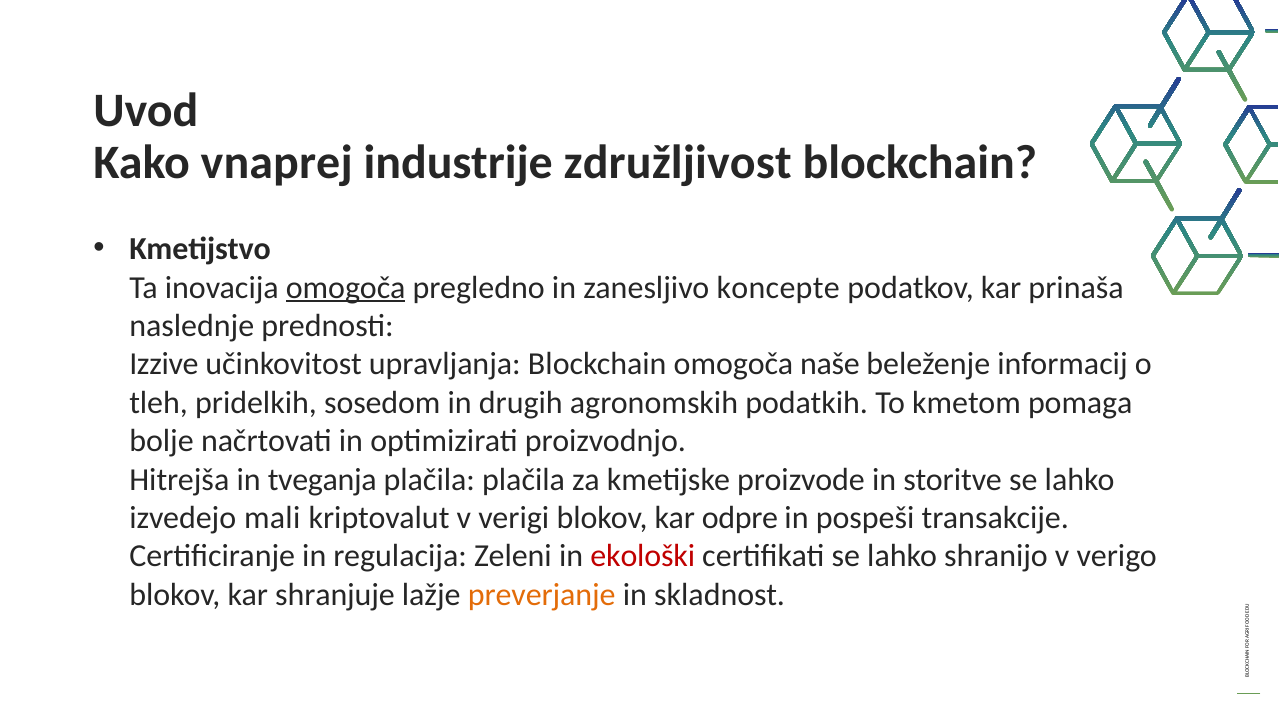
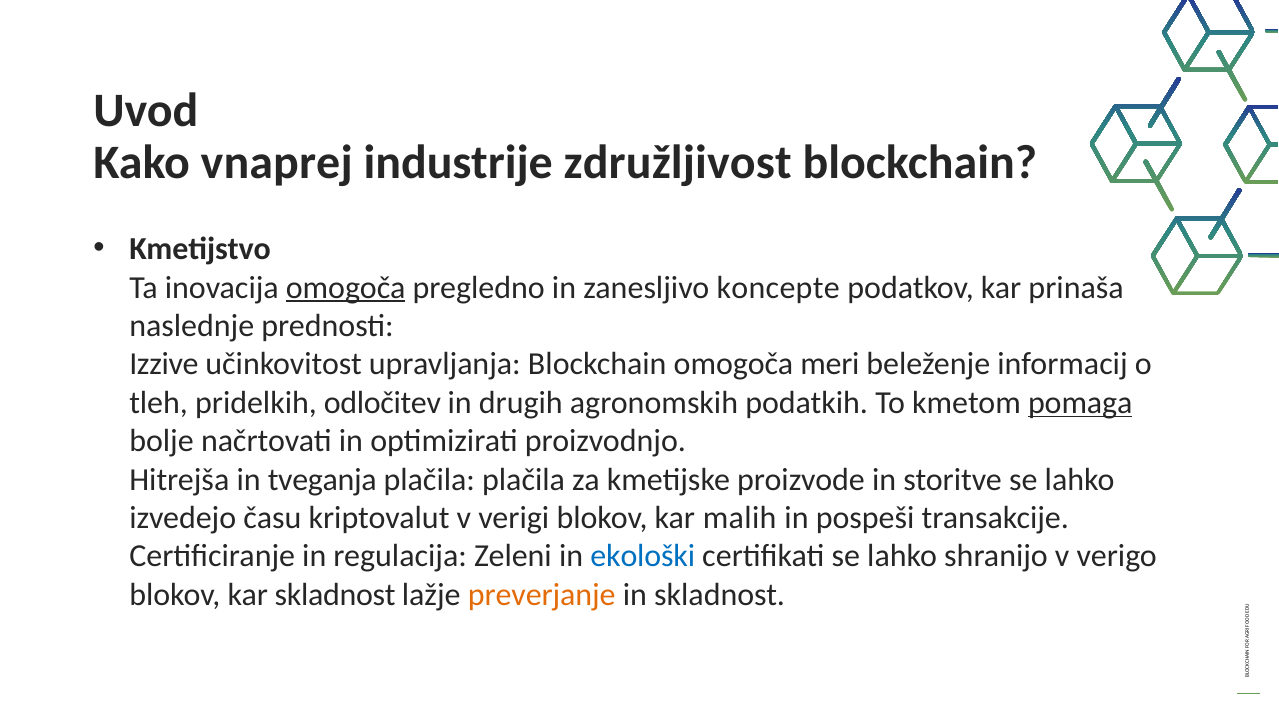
naše: naše -> meri (830, 364)
sosedom: sosedom -> odločitev (382, 402)
pomaga underline: none -> present (1080, 402)
mali: mali -> času (272, 518)
odpre: odpre -> malih (740, 518)
ekološki colour: red -> blue (643, 556)
kar shranjuje: shranjuje -> skladnost (335, 594)
